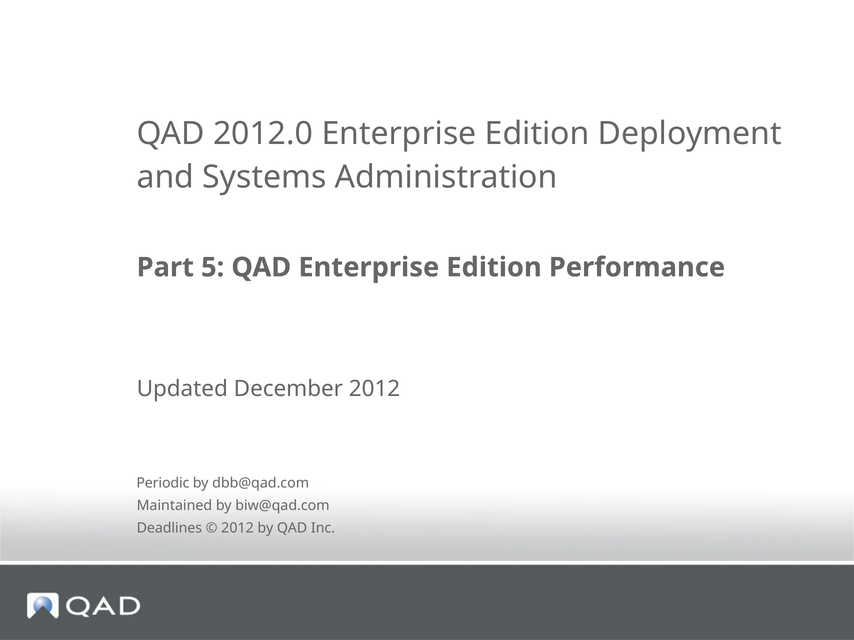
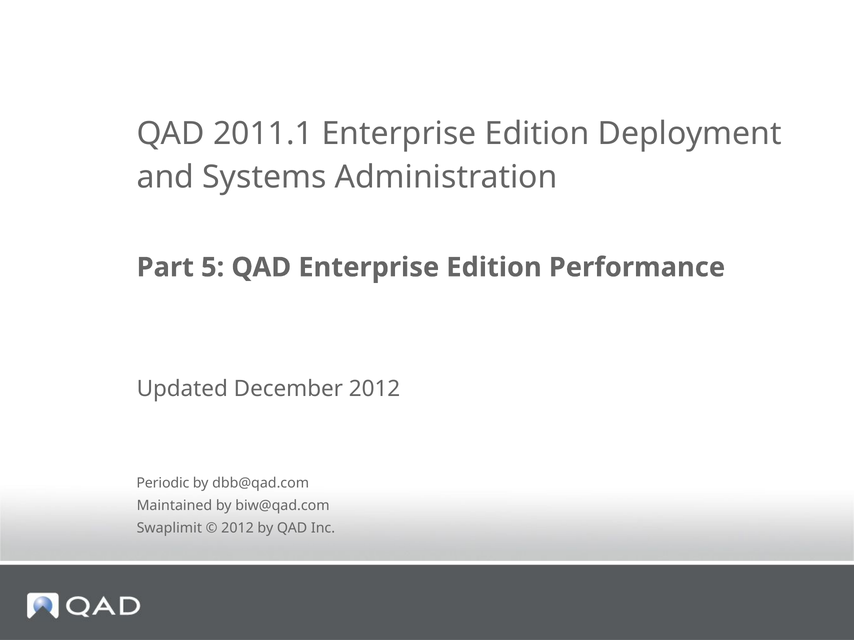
2012.0: 2012.0 -> 2011.1 (263, 134)
Deadlines: Deadlines -> Swaplimit (169, 529)
